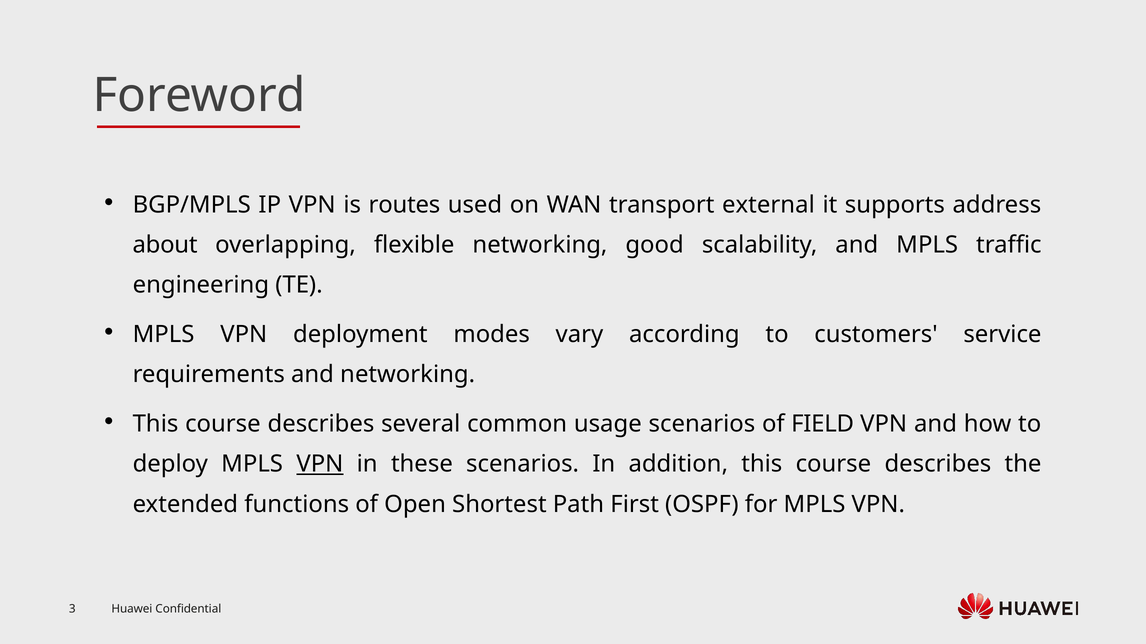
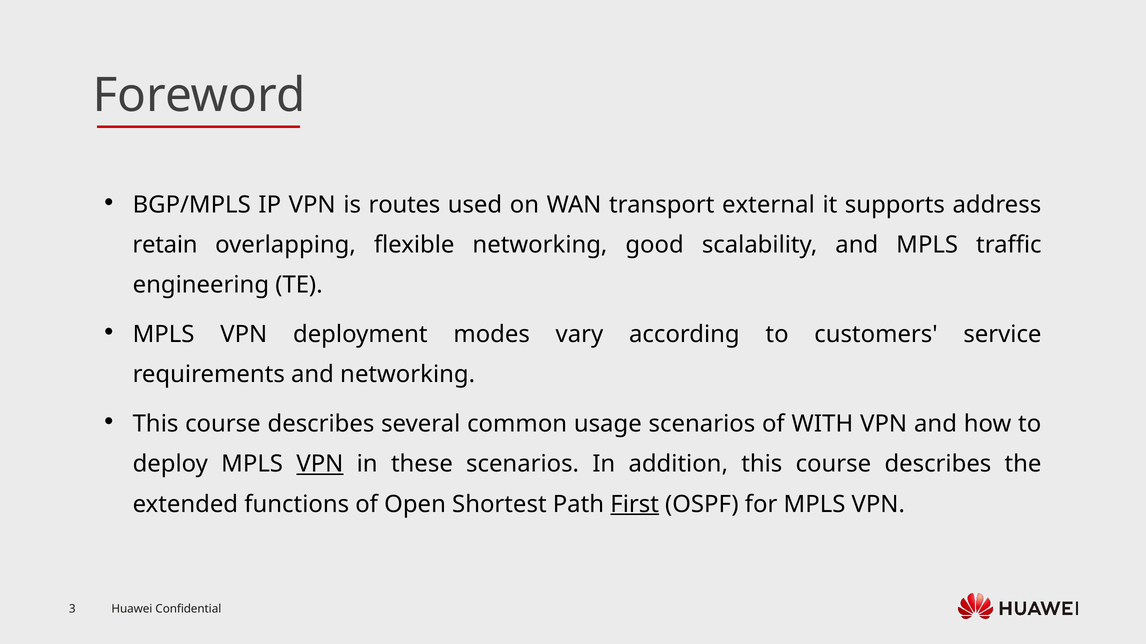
about: about -> retain (165, 245)
FIELD: FIELD -> WITH (822, 424)
First underline: none -> present (635, 505)
